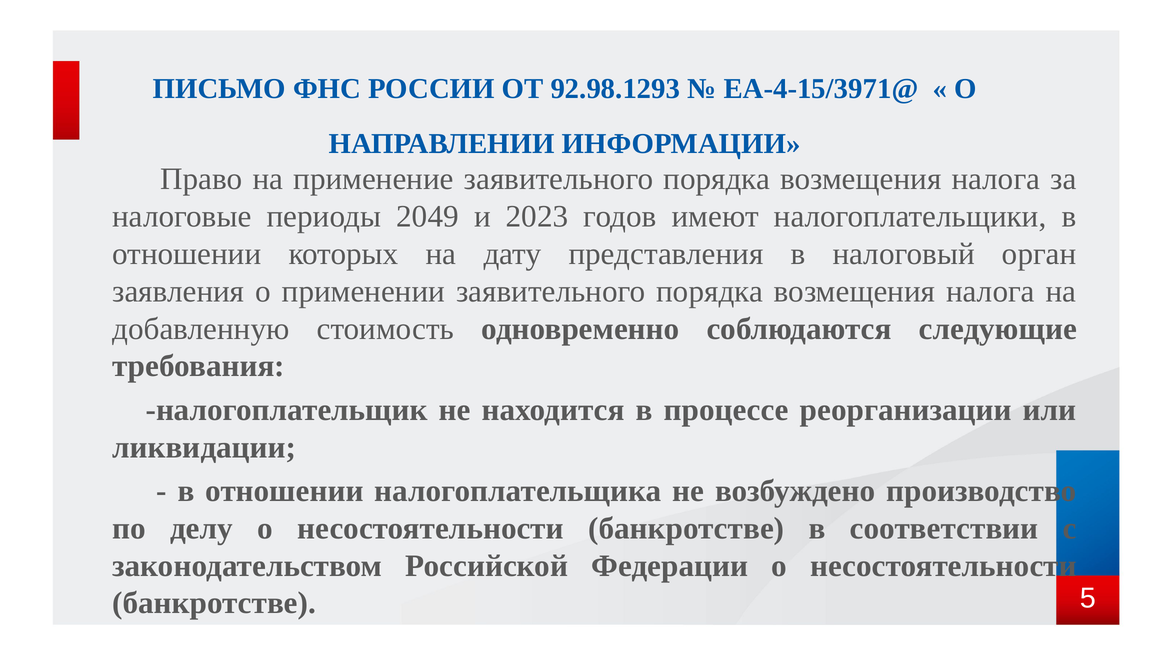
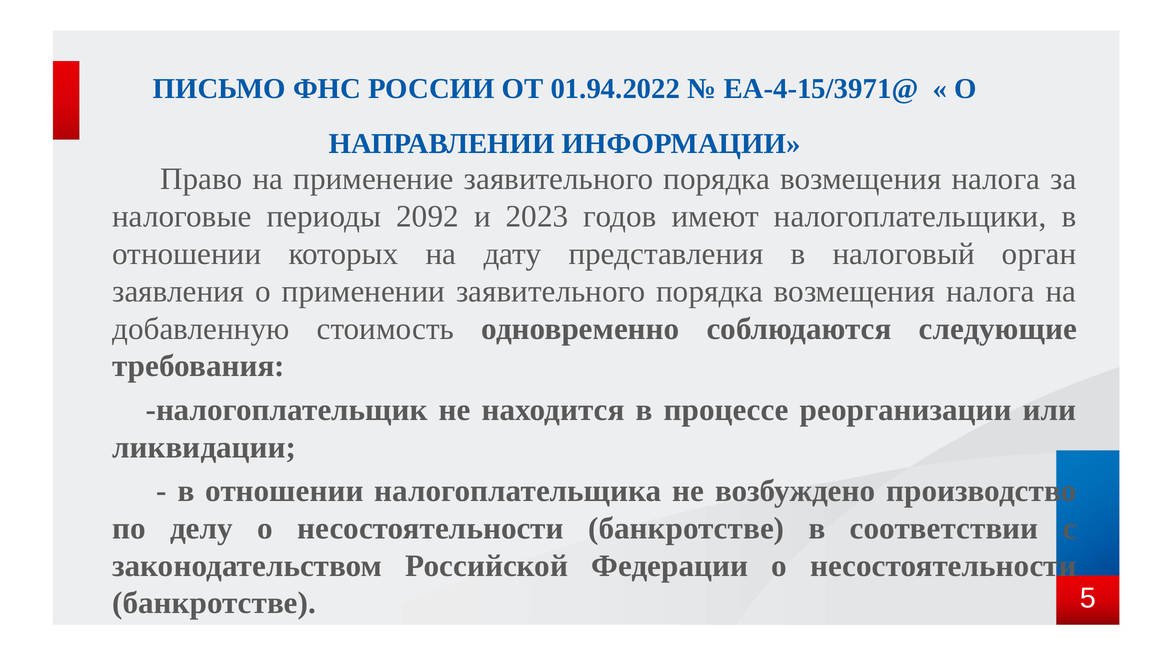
92.98.1293: 92.98.1293 -> 01.94.2022 (615, 89)
2049: 2049 -> 2092 (427, 217)
